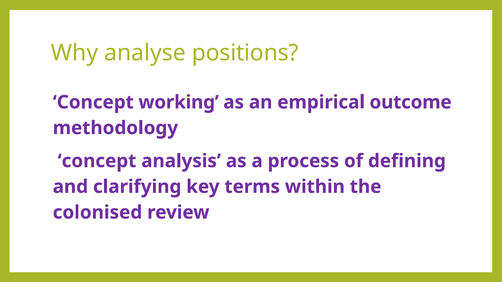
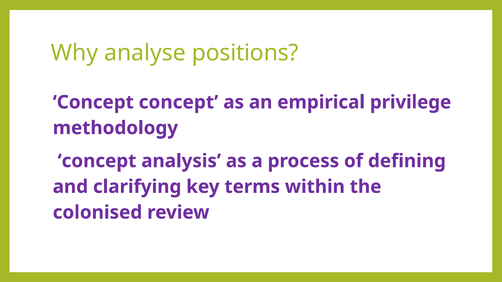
Concept working: working -> concept (178, 102)
outcome: outcome -> privilege (411, 102)
